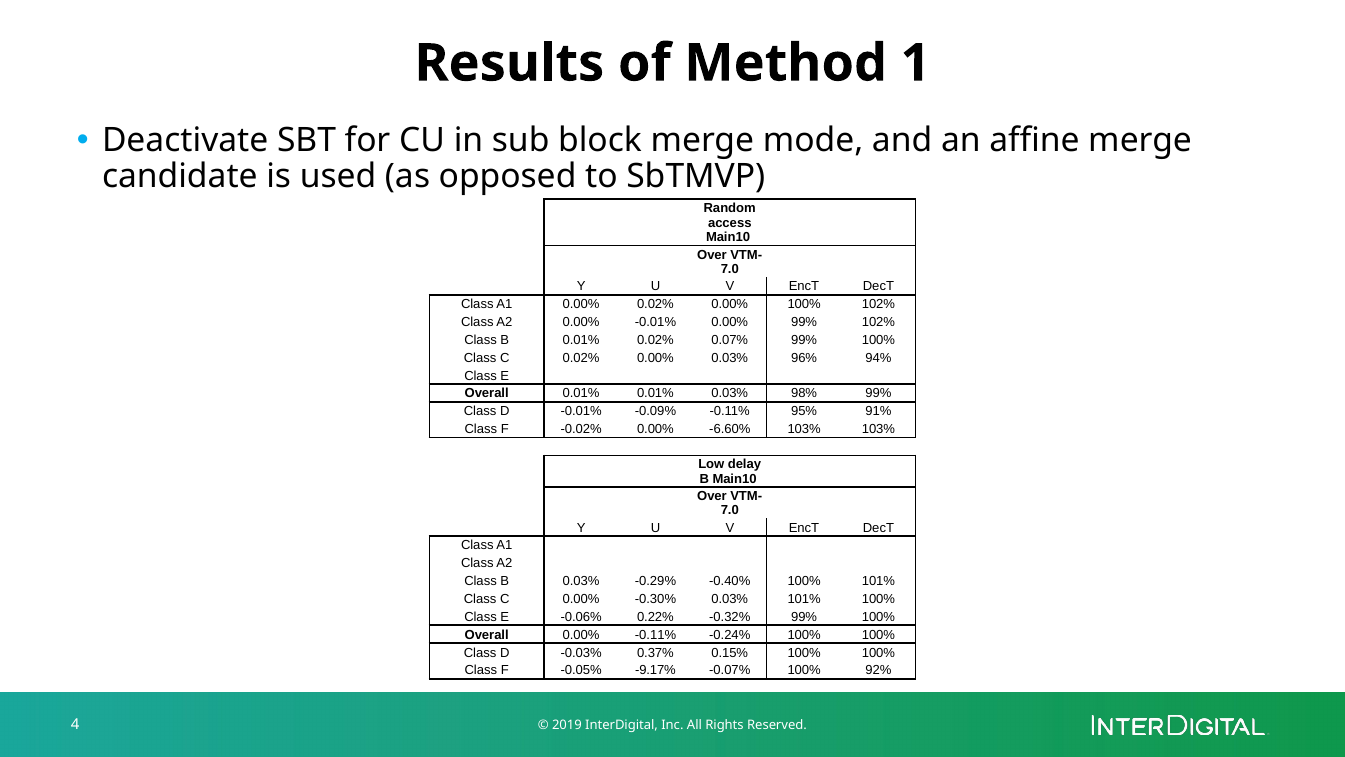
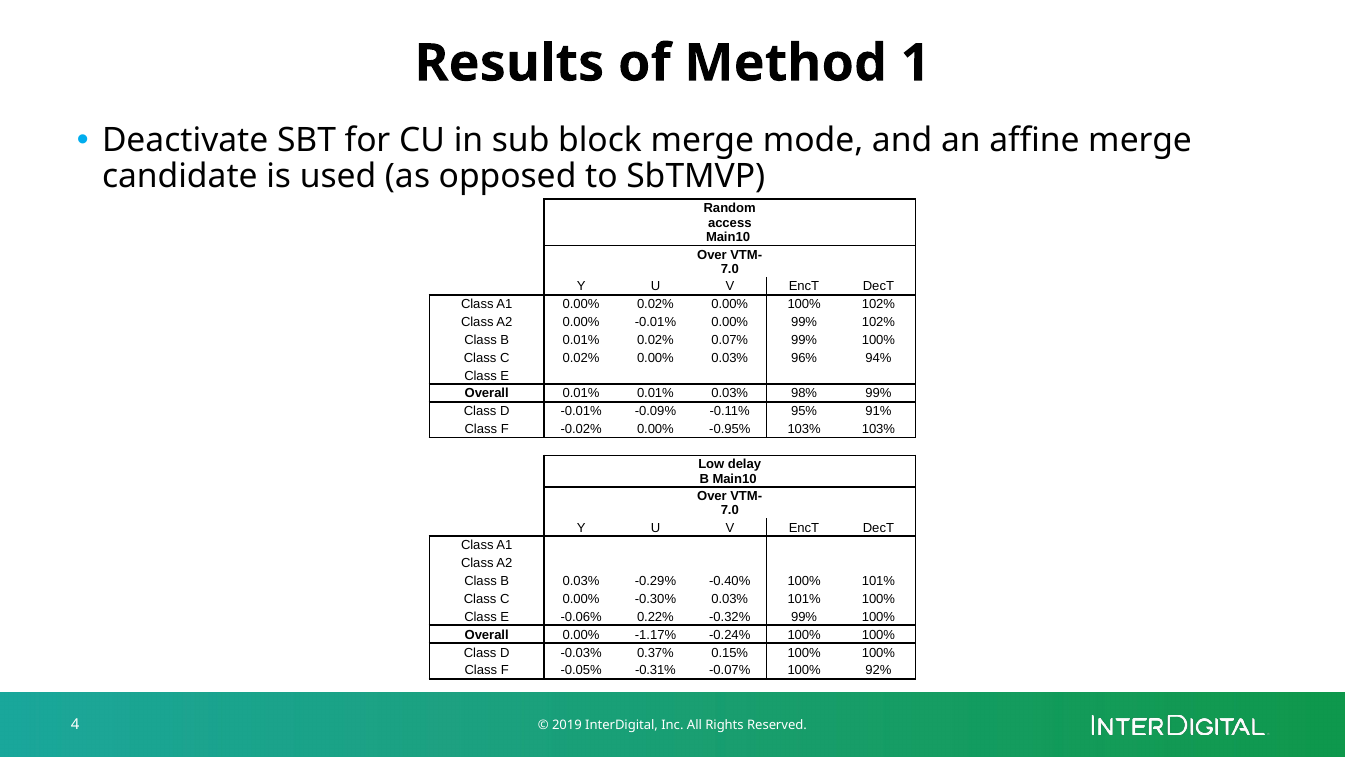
-6.60%: -6.60% -> -0.95% (730, 429)
0.00% -0.11%: -0.11% -> -1.17% (656, 635)
-9.17%: -9.17% -> -0.31% (655, 670)
